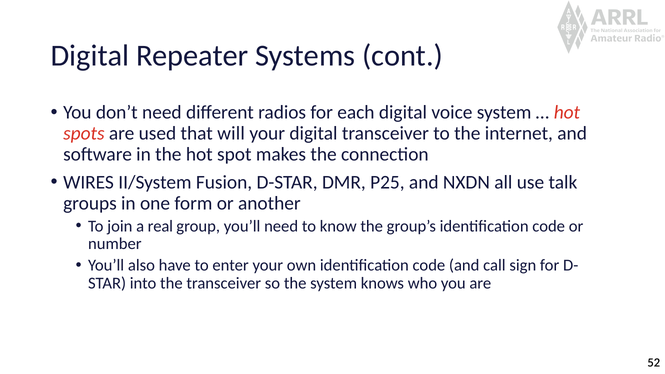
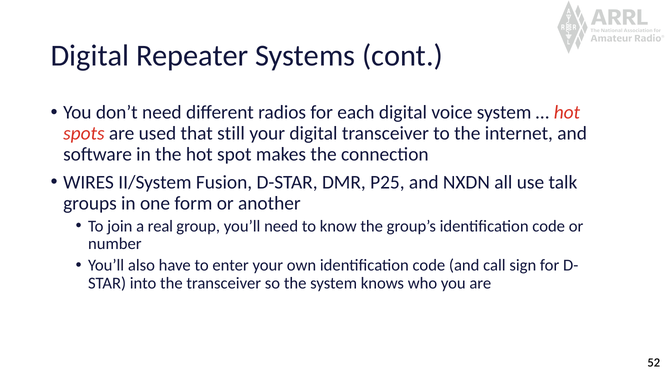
will: will -> still (231, 133)
